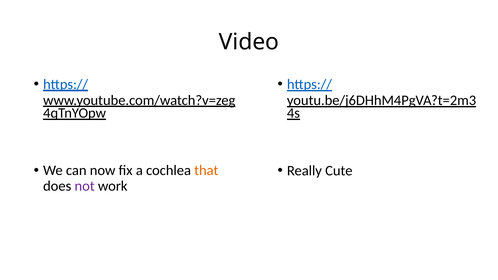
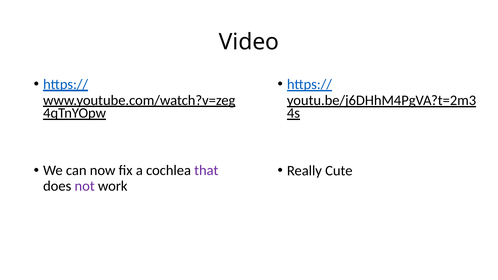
that colour: orange -> purple (206, 171)
